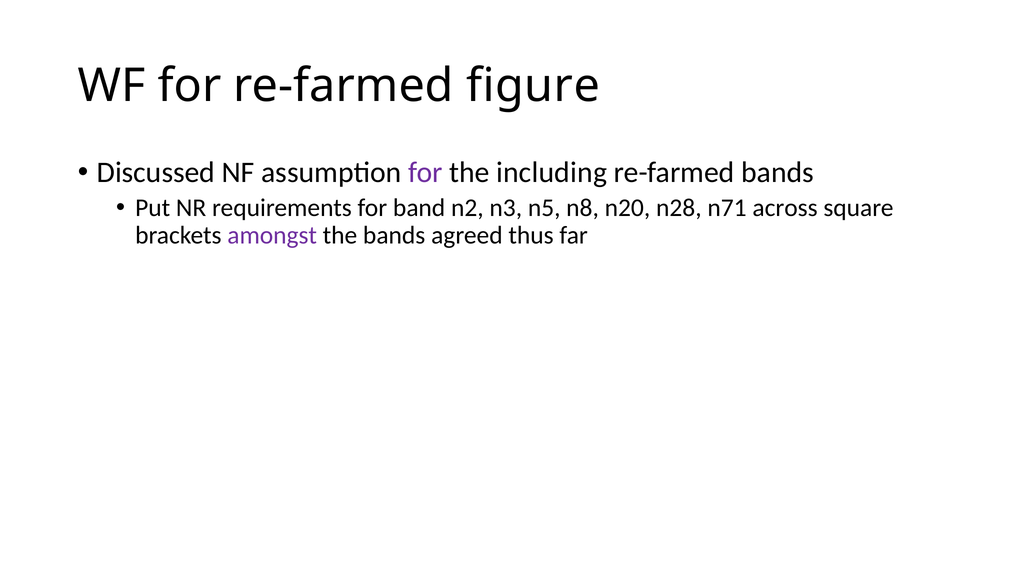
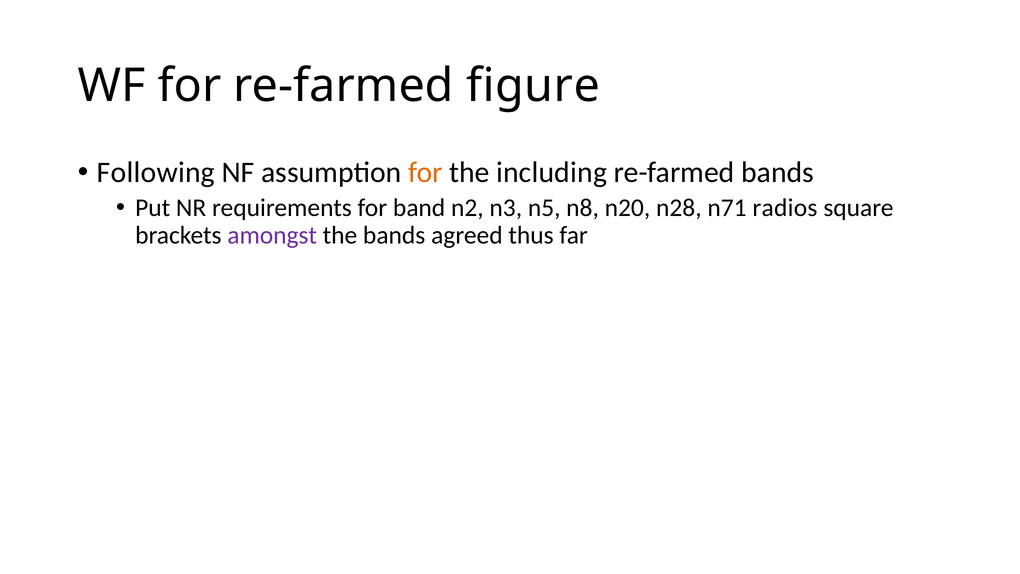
Discussed: Discussed -> Following (156, 172)
for colour: purple -> orange (425, 172)
across: across -> radios (785, 208)
